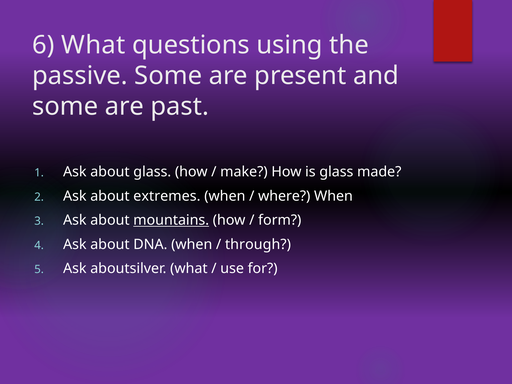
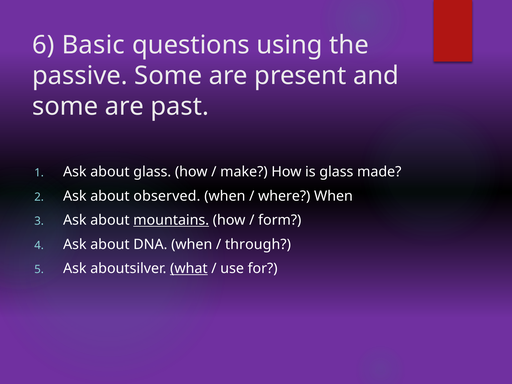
6 What: What -> Basic (93, 45)
extremes: extremes -> observed (167, 196)
what underline: none -> present (189, 269)
